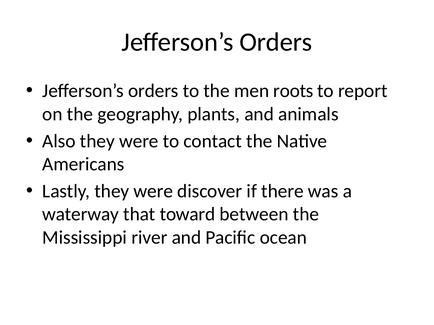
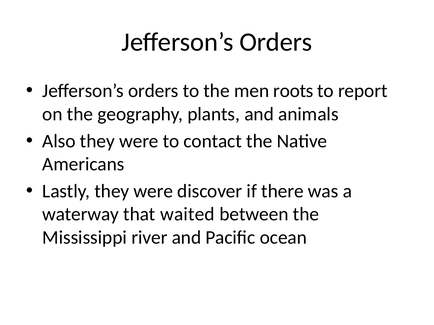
toward: toward -> waited (187, 215)
